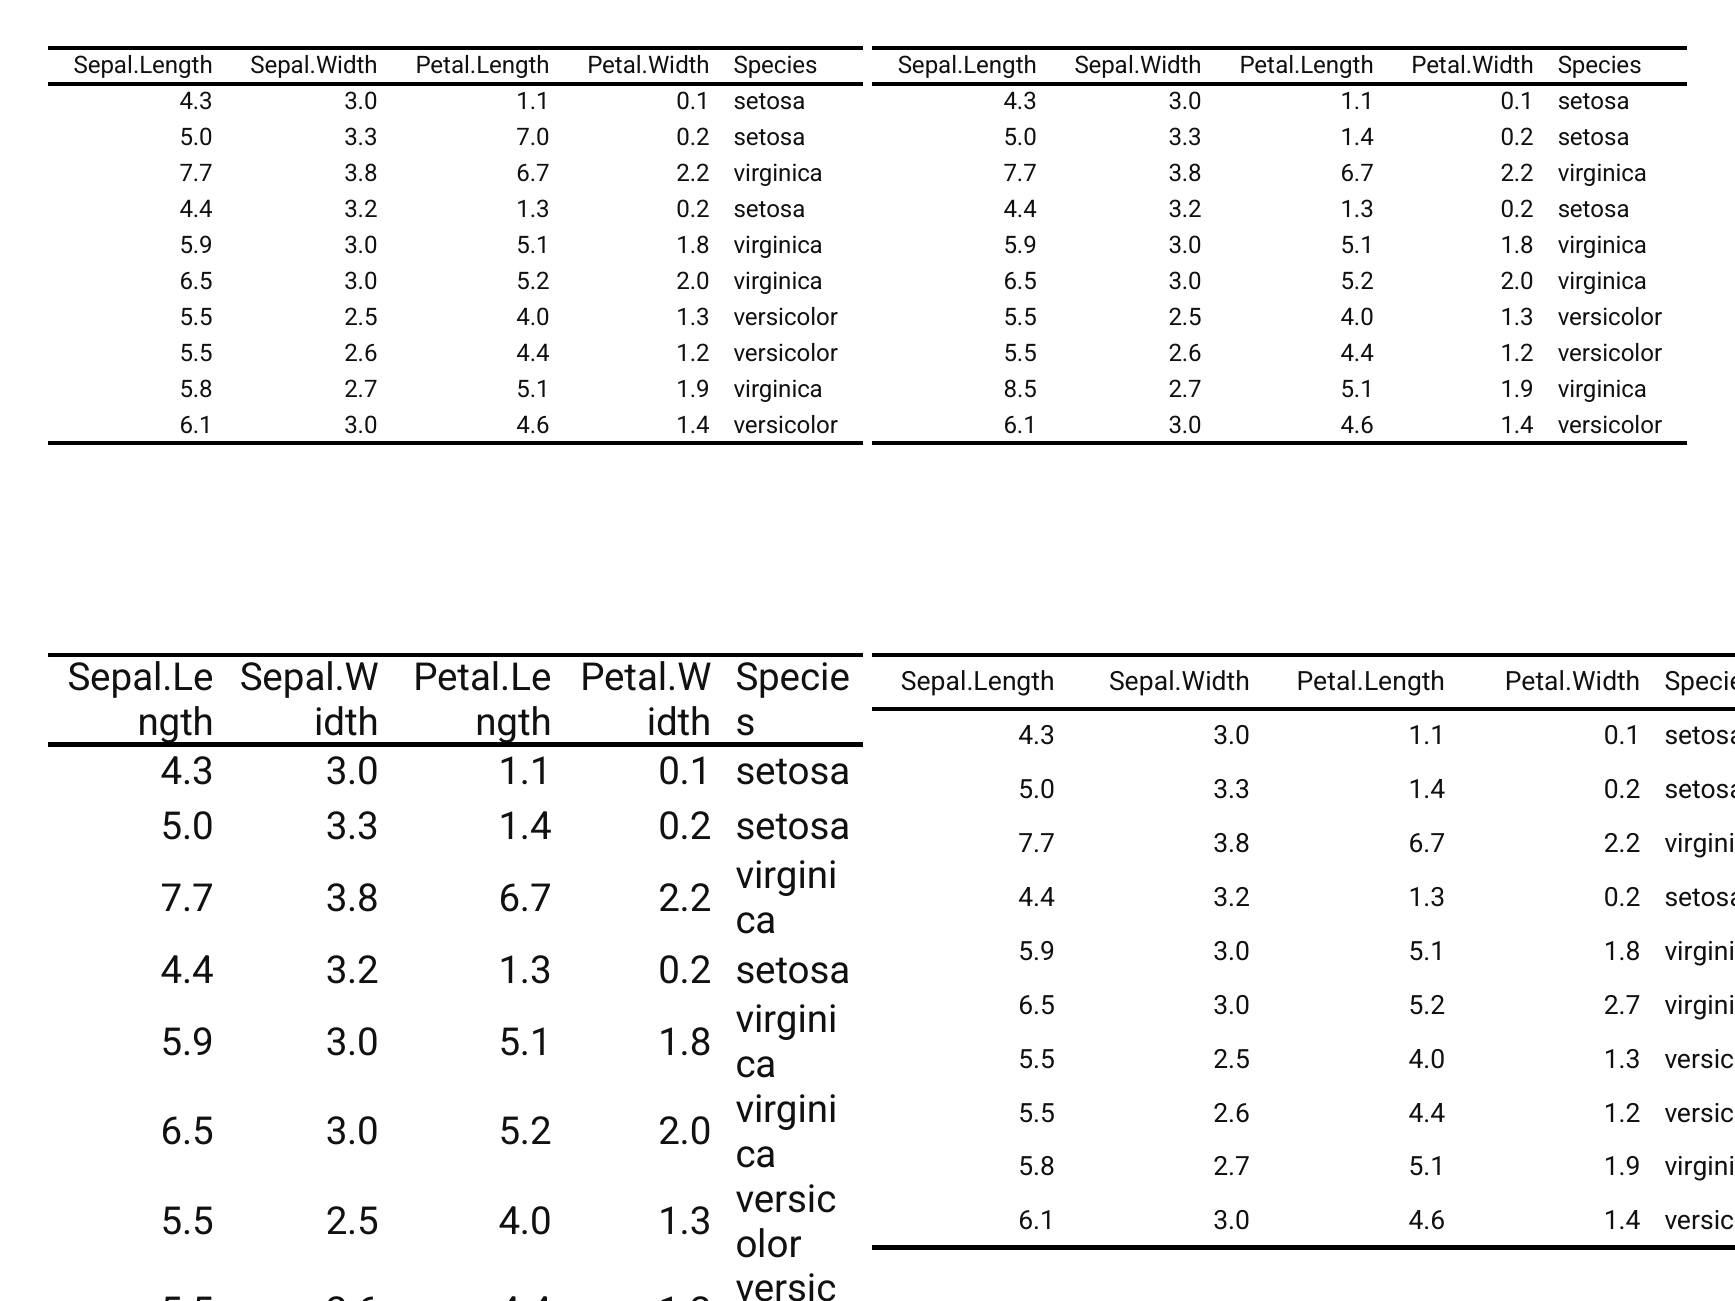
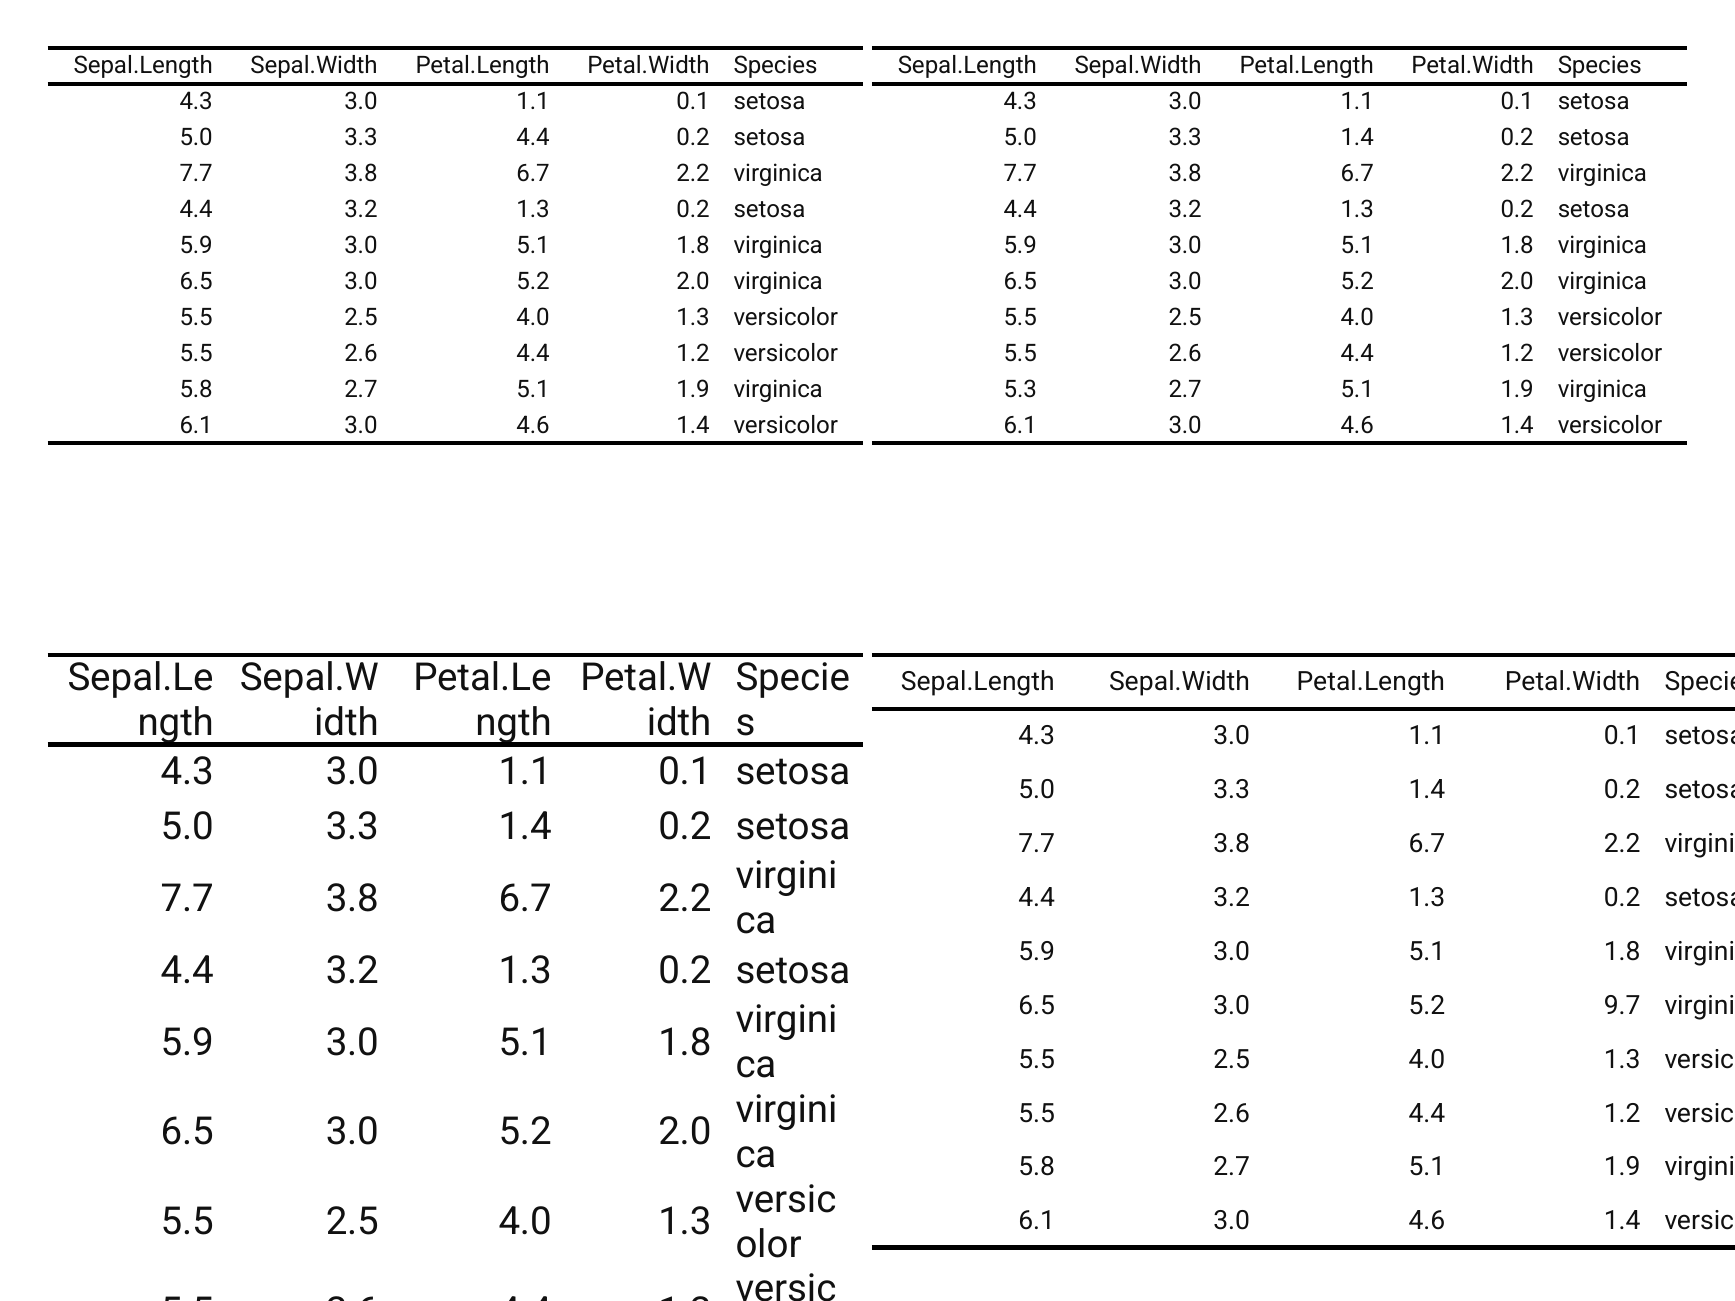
3.3 7.0: 7.0 -> 4.4 (533, 138)
8.5: 8.5 -> 5.3 (1020, 389)
5.2 2.7: 2.7 -> 9.7 (1622, 1006)
